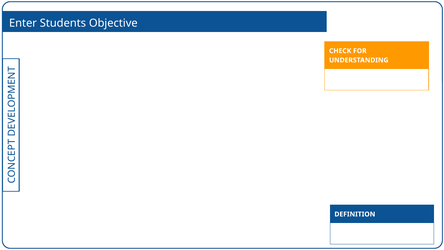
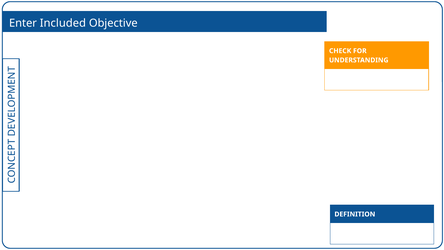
Students: Students -> Included (63, 23)
